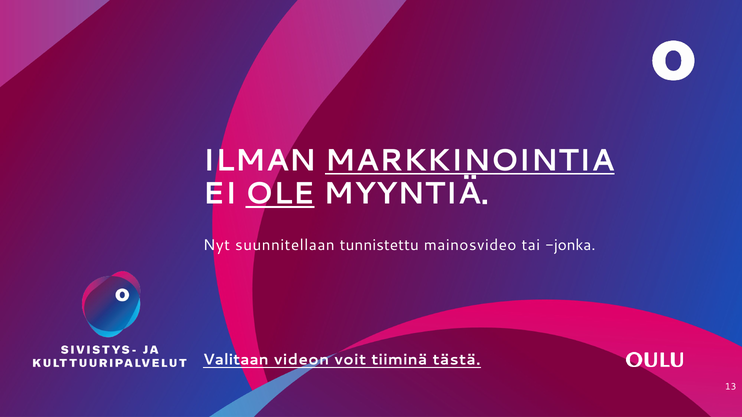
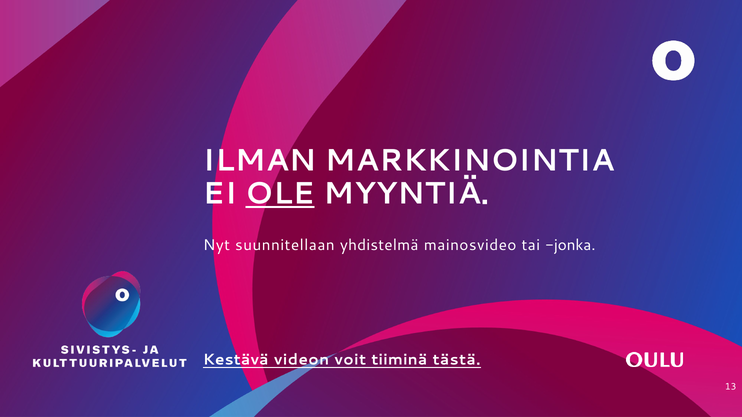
MARKKINOINTIA underline: present -> none (470, 161)
tunnistettu: tunnistettu -> yhdistelmä (379, 246)
Valitaan: Valitaan -> Kestävä (236, 360)
